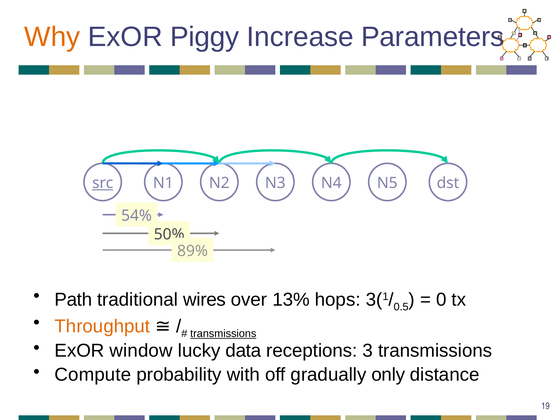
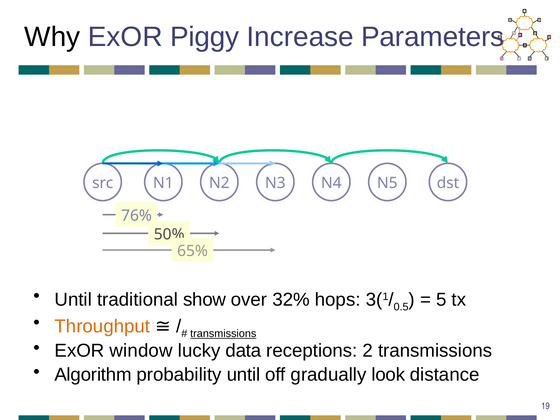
Why colour: orange -> black (52, 37)
src underline: present -> none (103, 183)
54%: 54% -> 76% (136, 216)
89%: 89% -> 65% (192, 251)
Path: Path -> Until (73, 300)
wires: wires -> show (205, 300)
13%: 13% -> 32% (291, 300)
0: 0 -> 5 (441, 300)
3: 3 -> 2 (368, 351)
Compute: Compute -> Algorithm (93, 375)
probability with: with -> until (243, 375)
only: only -> look (388, 375)
